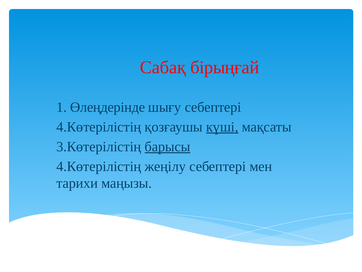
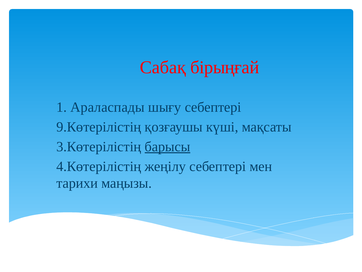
Өлеңдерінде: Өлеңдерінде -> Араласпады (108, 107)
4.Көтерілістің: 4.Көтерілістің -> 9.Көтерілістің (99, 127)
күші underline: present -> none (222, 127)
